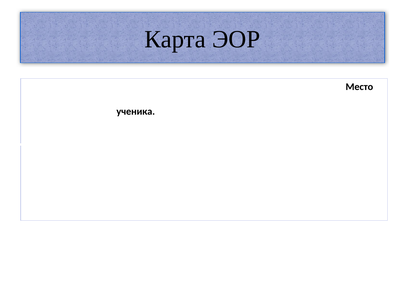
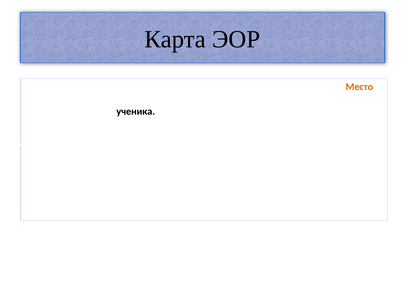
Место colour: black -> orange (359, 87)
